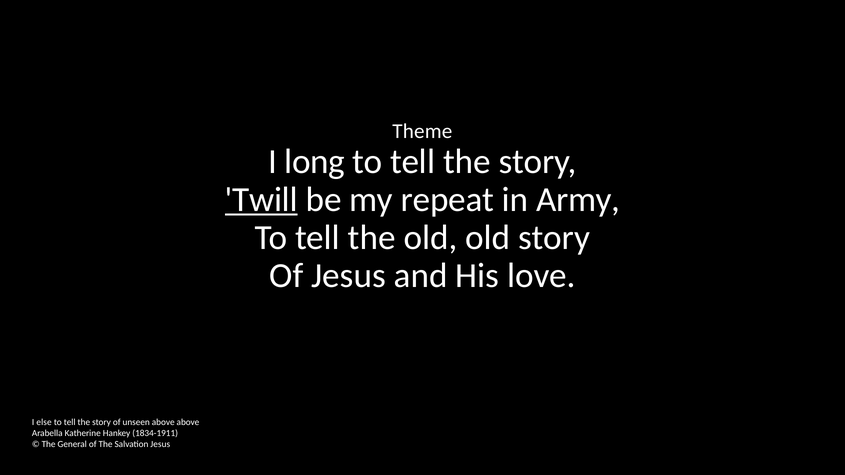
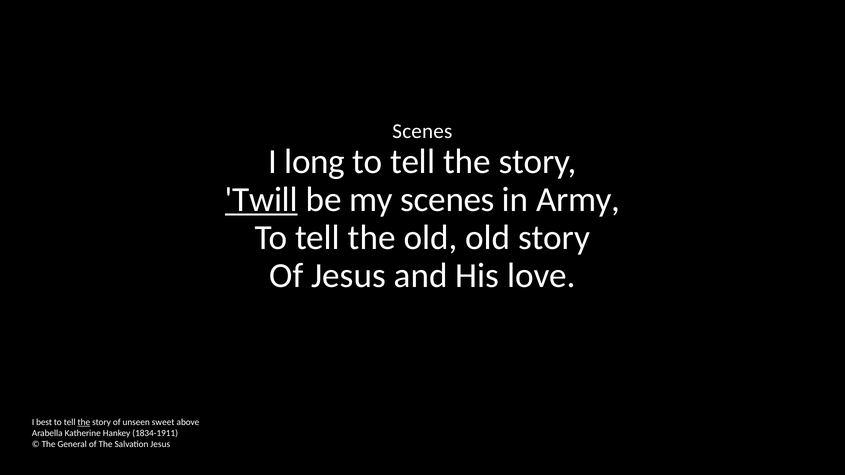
Theme: Theme -> Scenes (422, 131)
my repeat: repeat -> scenes (448, 200)
else: else -> best (44, 423)
the underline: none -> present (84, 423)
unseen above: above -> sweet (163, 423)
